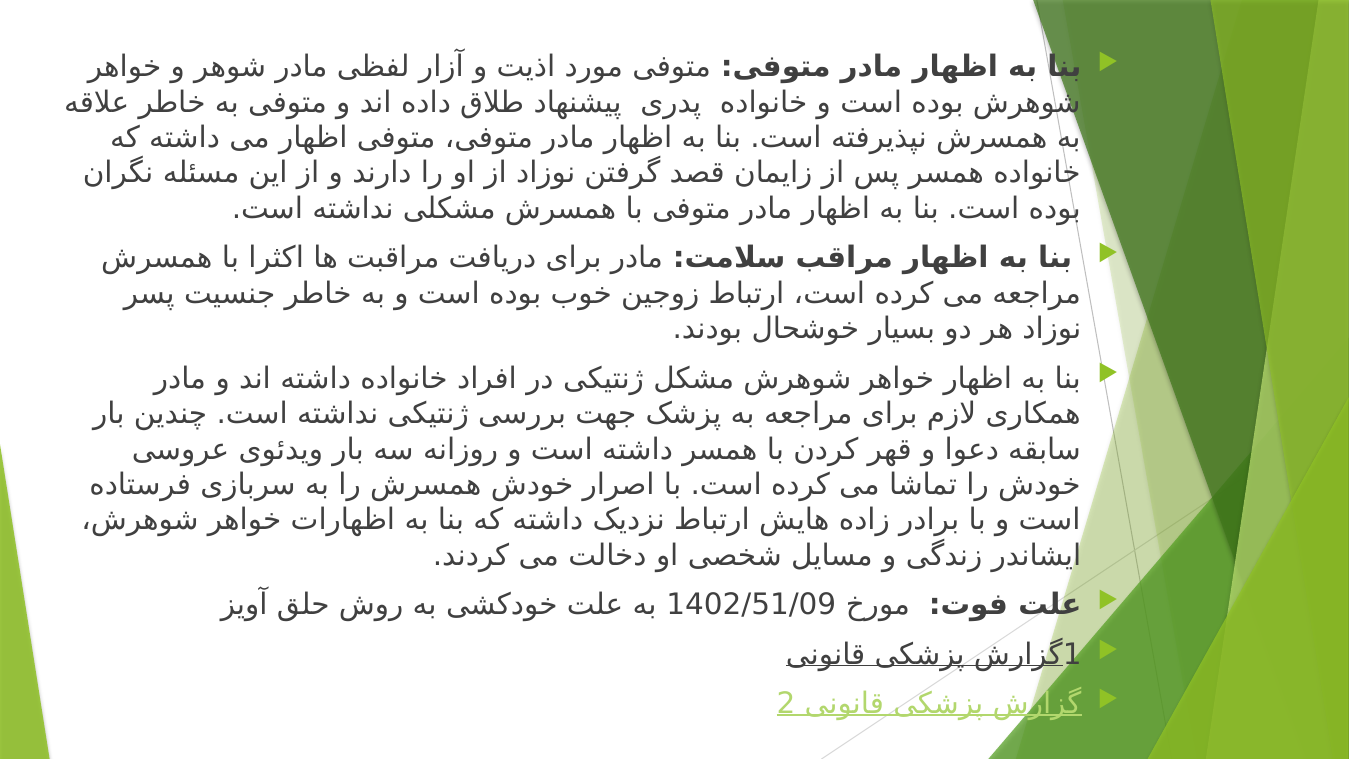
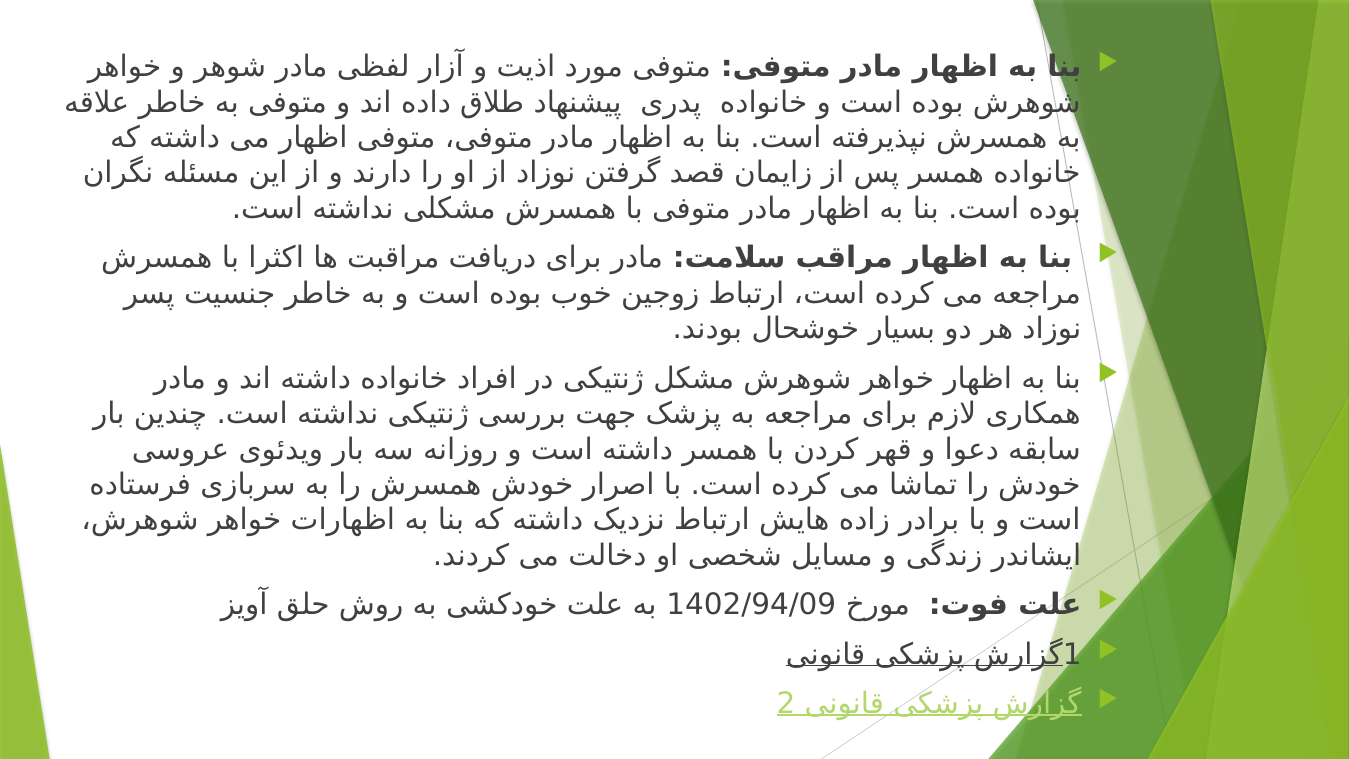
1402/51/09: 1402/51/09 -> 1402/94/09 (751, 605)
